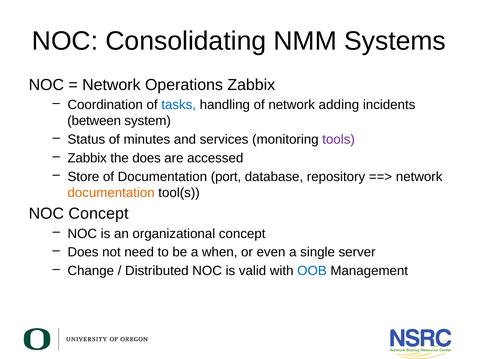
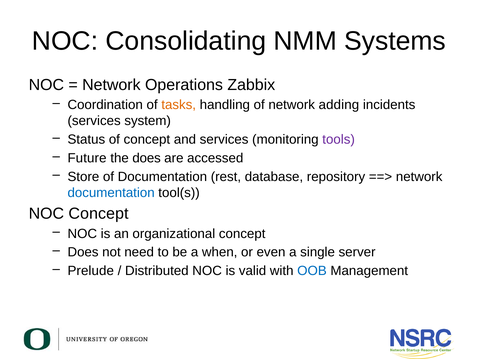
tasks colour: blue -> orange (179, 105)
between: between -> services (94, 121)
of minutes: minutes -> concept (147, 139)
Zabbix: Zabbix -> Future (87, 158)
port: port -> rest (226, 176)
documentation colour: orange -> blue (111, 192)
Change: Change -> Prelude (91, 271)
